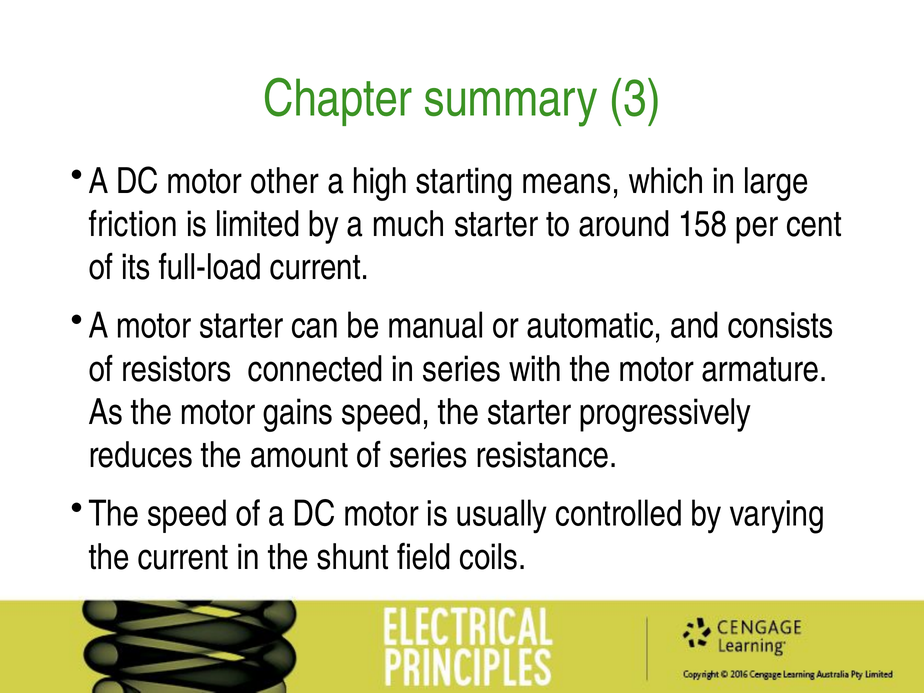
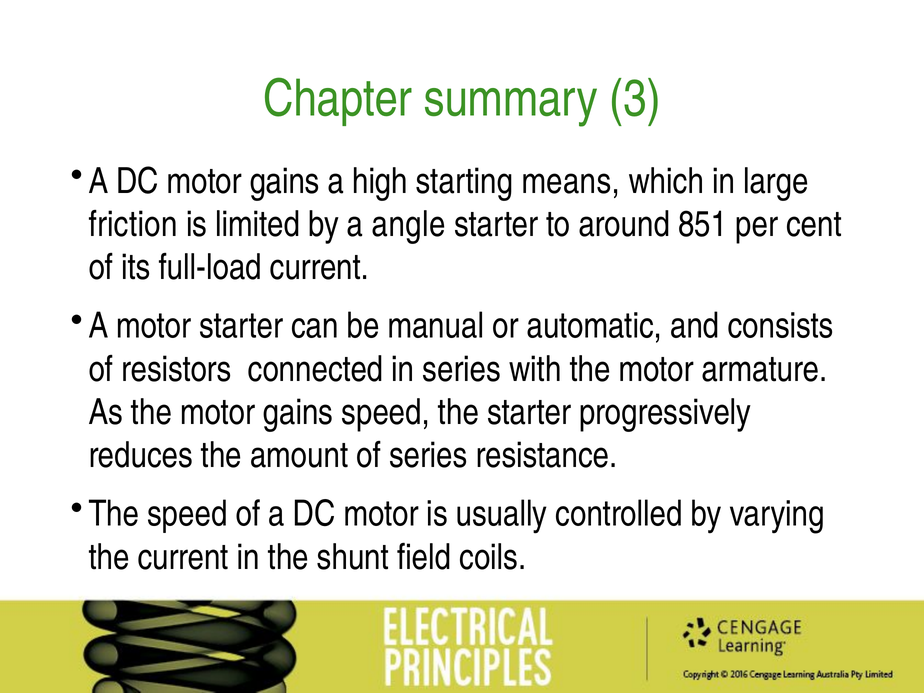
DC motor other: other -> gains (285, 181)
much: much -> angle (409, 224)
158: 158 -> 851 (703, 224)
